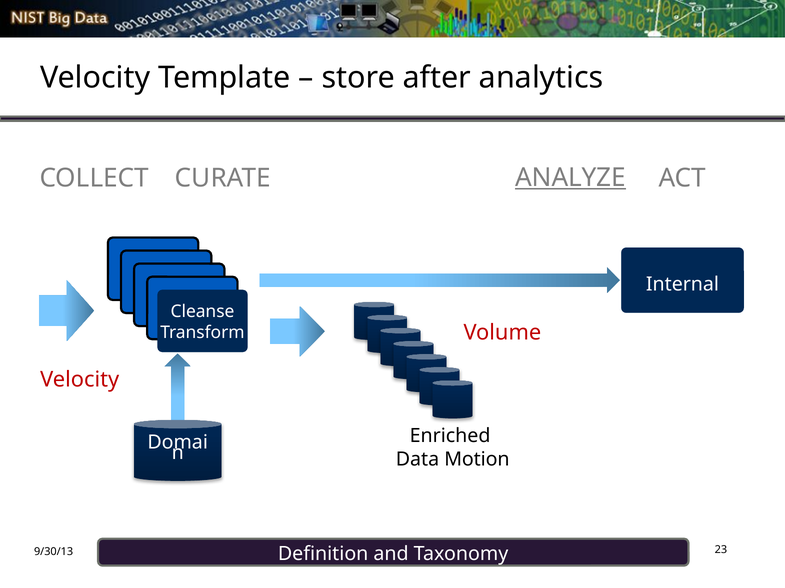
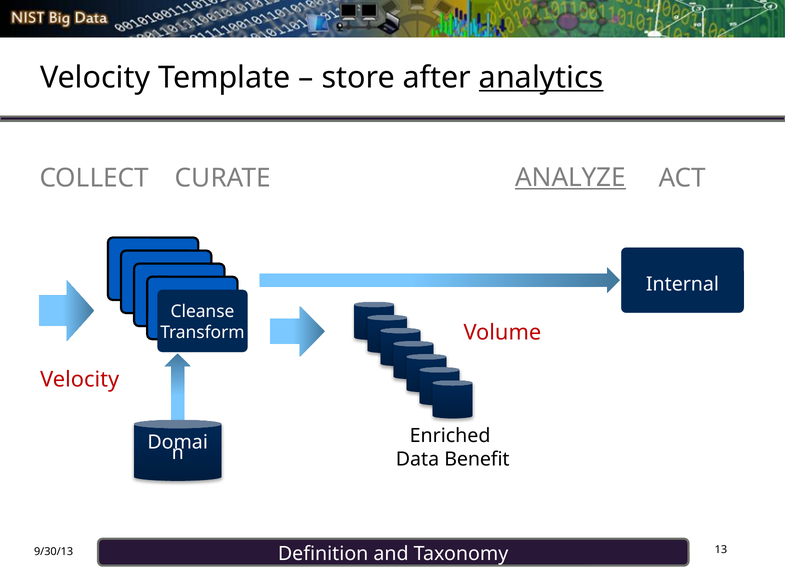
analytics underline: none -> present (541, 78)
Motion: Motion -> Benefit (477, 460)
23: 23 -> 13 (721, 551)
